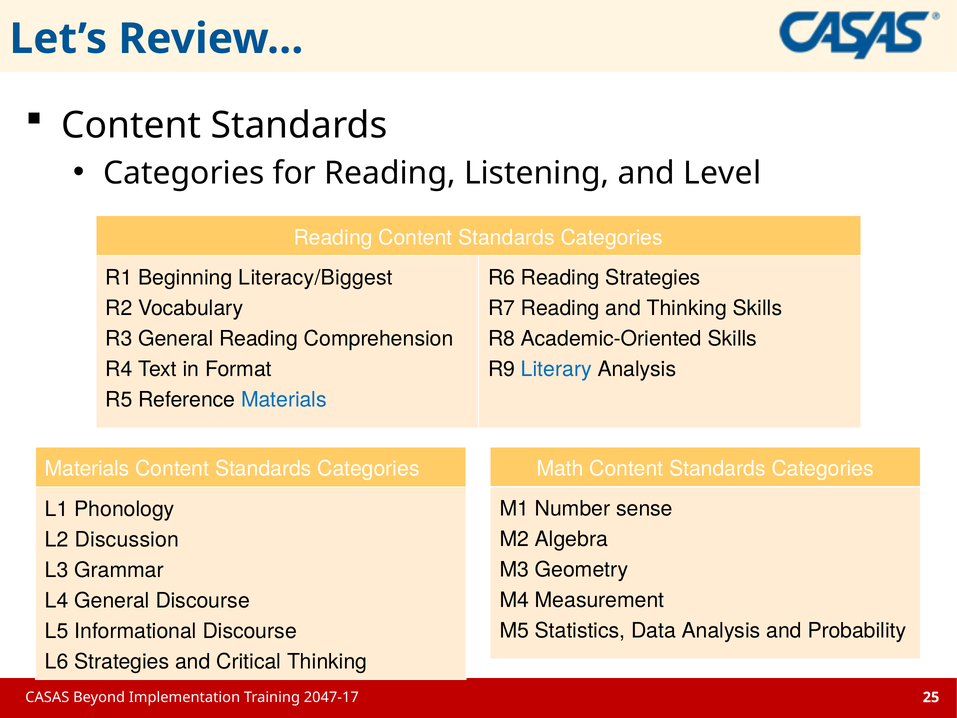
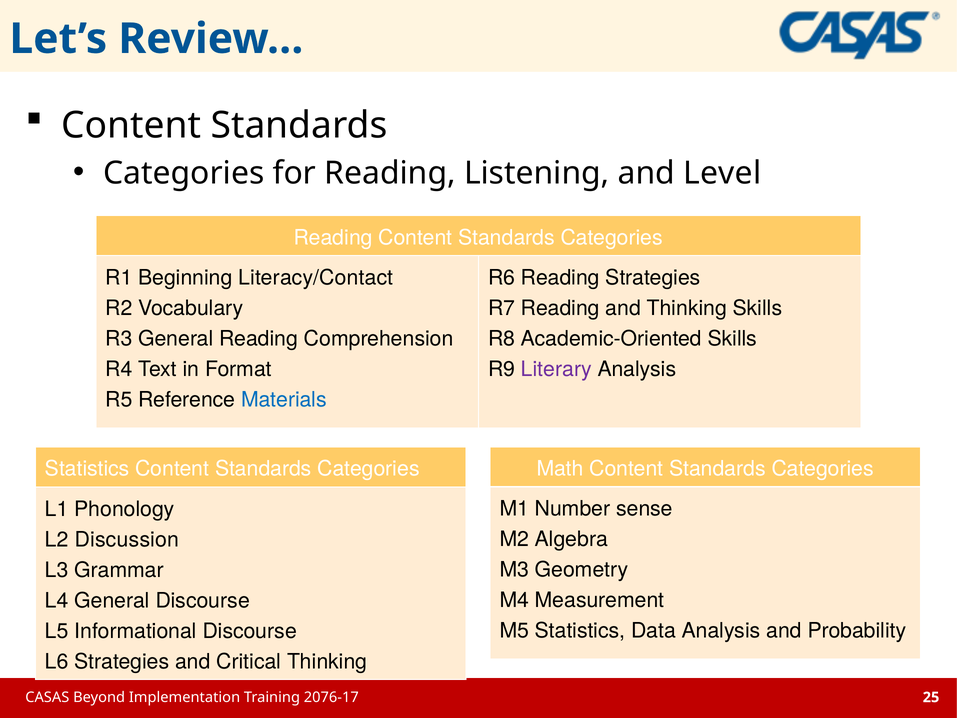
Literacy/Biggest: Literacy/Biggest -> Literacy/Contact (316, 278)
Literary colour: blue -> purple (556, 369)
Materials: Materials -> Statistics (87, 469)
2047-17: 2047-17 -> 2076-17 (331, 697)
